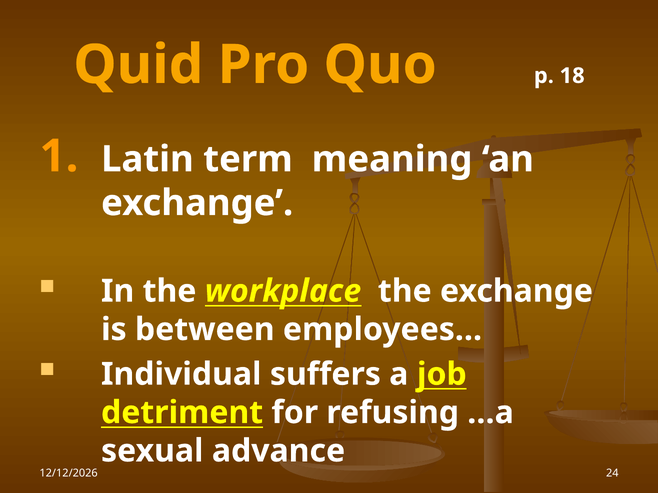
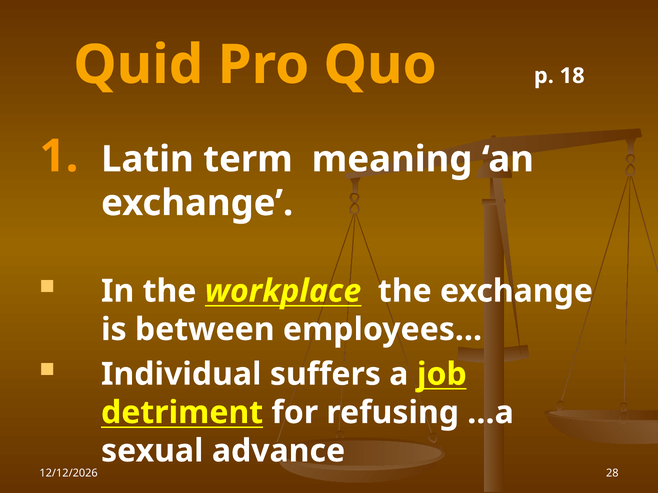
24: 24 -> 28 (612, 474)
